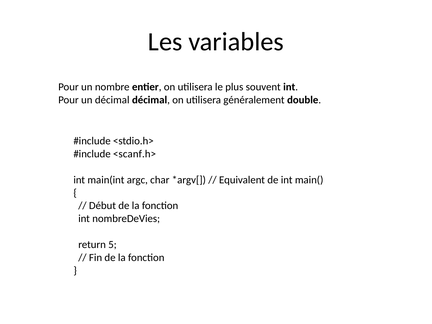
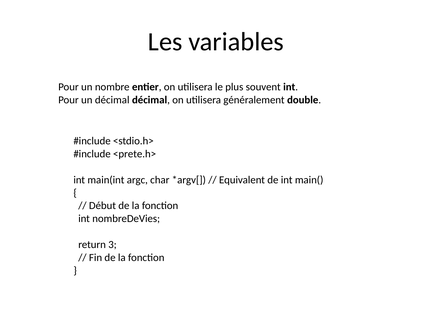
<scanf.h>: <scanf.h> -> <prete.h> (135, 154)
5: 5 -> 3 (113, 245)
